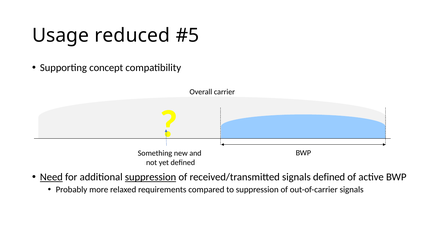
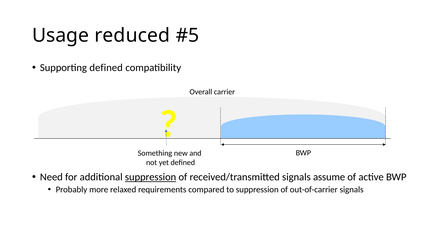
Supporting concept: concept -> defined (106, 68)
Need underline: present -> none (51, 177)
signals defined: defined -> assume (329, 177)
